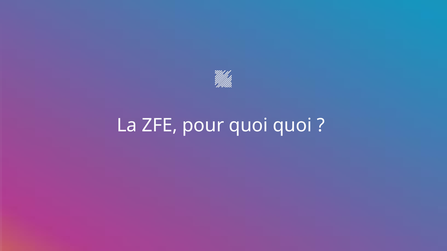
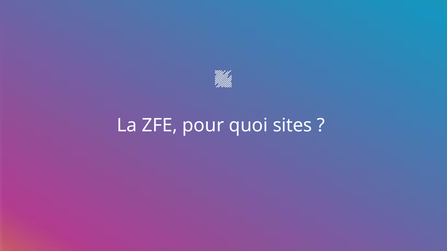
quoi quoi: quoi -> sites (292, 126)
